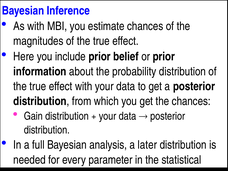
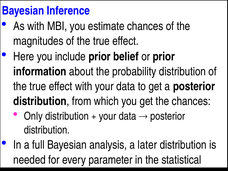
Gain: Gain -> Only (33, 116)
